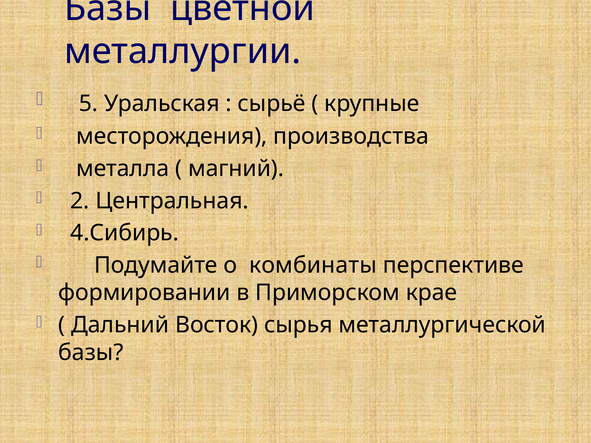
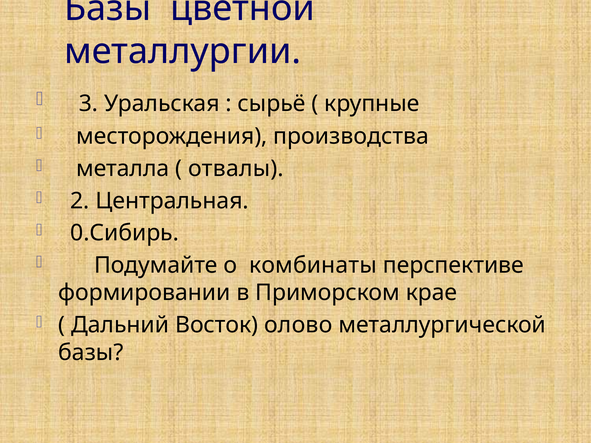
5: 5 -> 3 (88, 104)
магний: магний -> отвалы (236, 169)
4.Сибирь: 4.Сибирь -> 0.Сибирь (125, 233)
сырья: сырья -> олово (298, 325)
